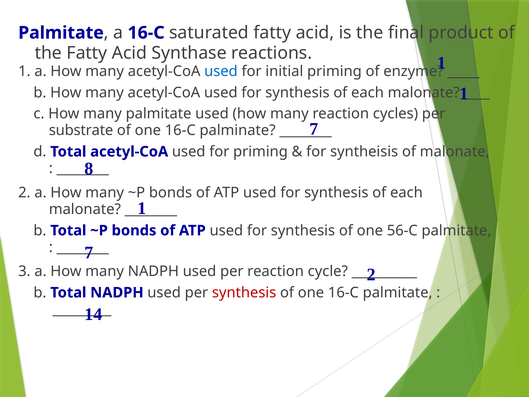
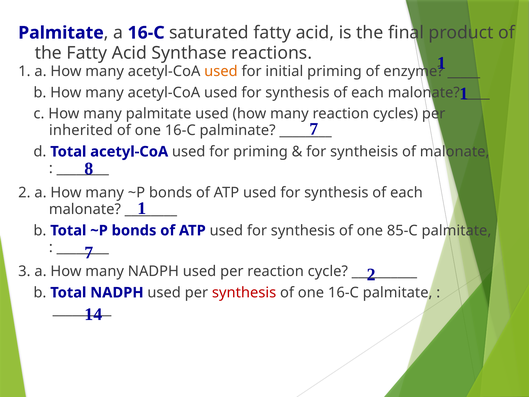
used colour: blue -> orange (221, 71)
substrate: substrate -> inherited (81, 130)
56-C: 56-C -> 85-C (402, 230)
